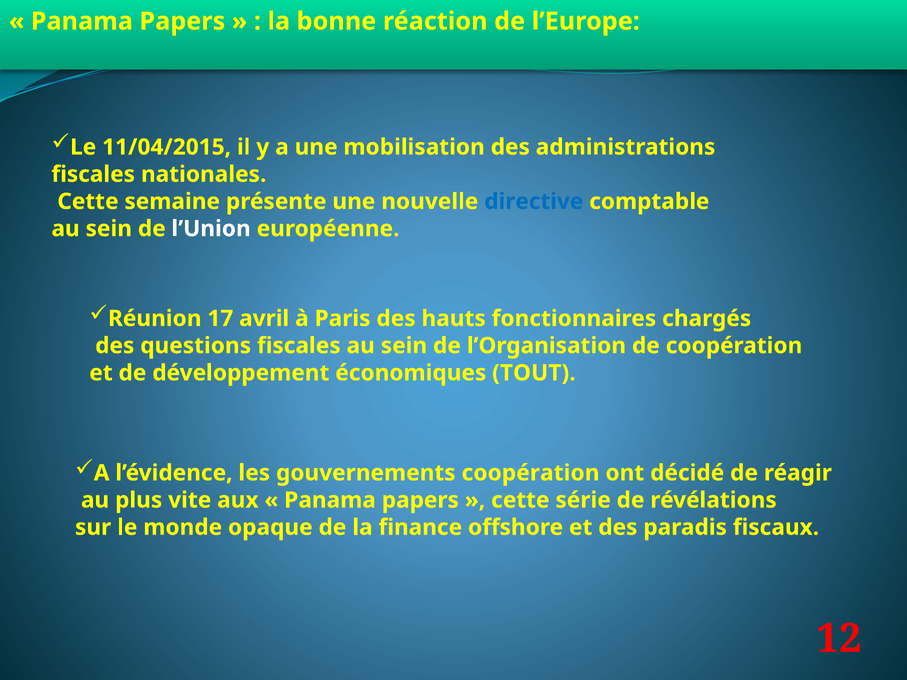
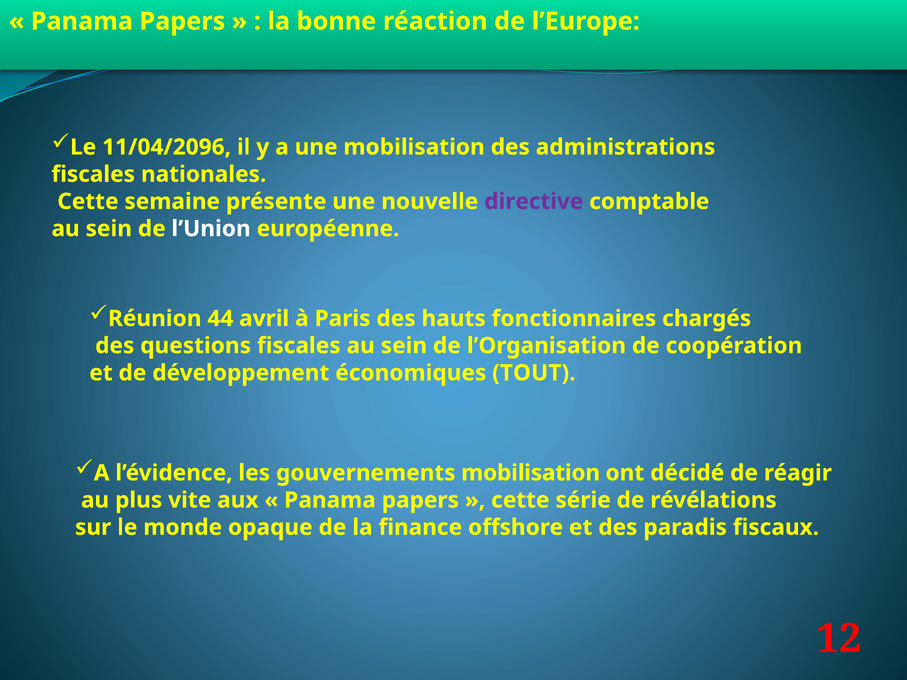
11/04/2015: 11/04/2015 -> 11/04/2096 (167, 147)
directive colour: blue -> purple (534, 202)
17: 17 -> 44 (220, 319)
gouvernements coopération: coopération -> mobilisation (531, 473)
